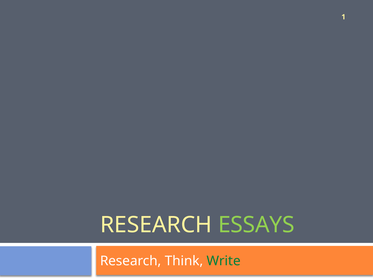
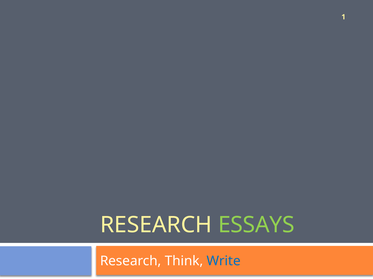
Write colour: green -> blue (224, 262)
